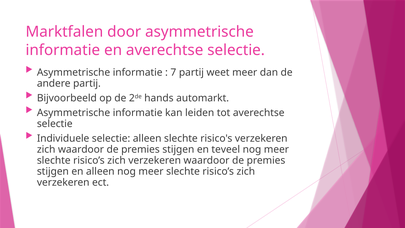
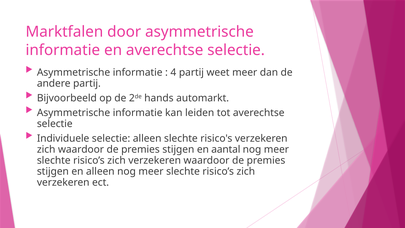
7: 7 -> 4 (173, 72)
teveel: teveel -> aantal (226, 149)
